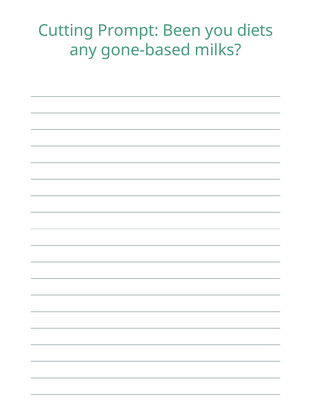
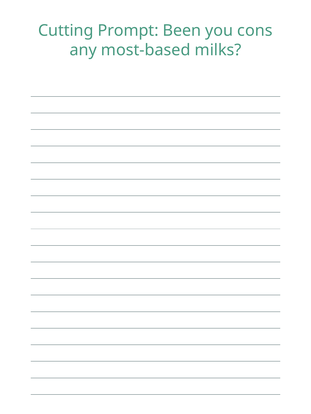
diets: diets -> cons (255, 31)
gone-based: gone-based -> most-based (146, 50)
